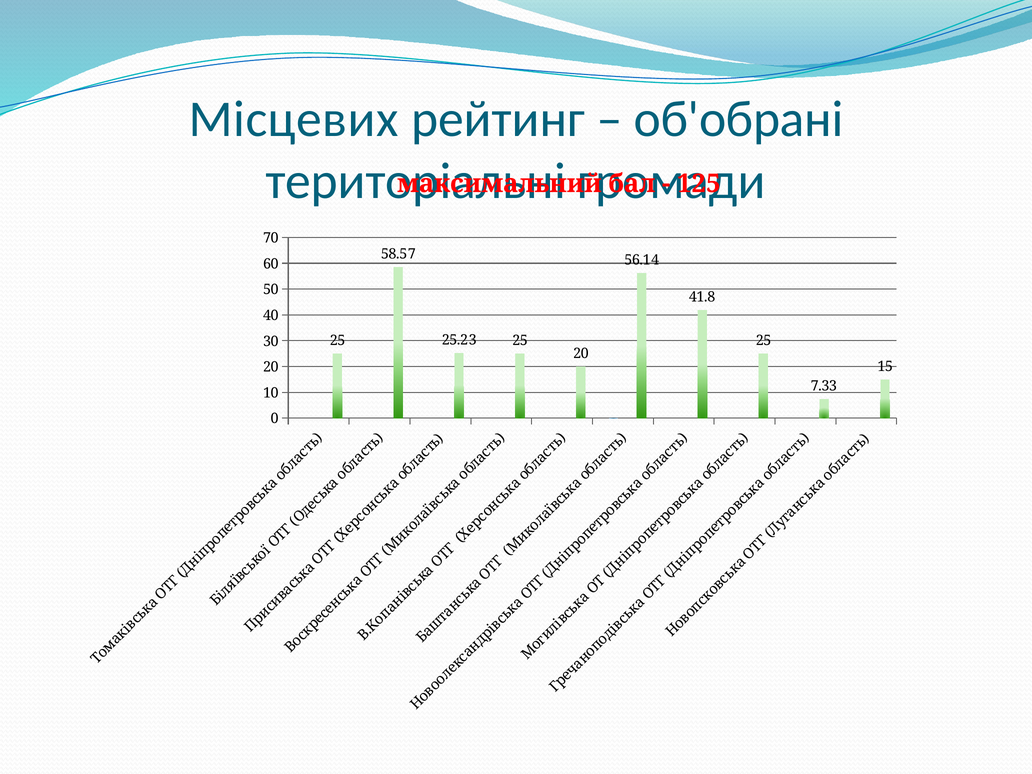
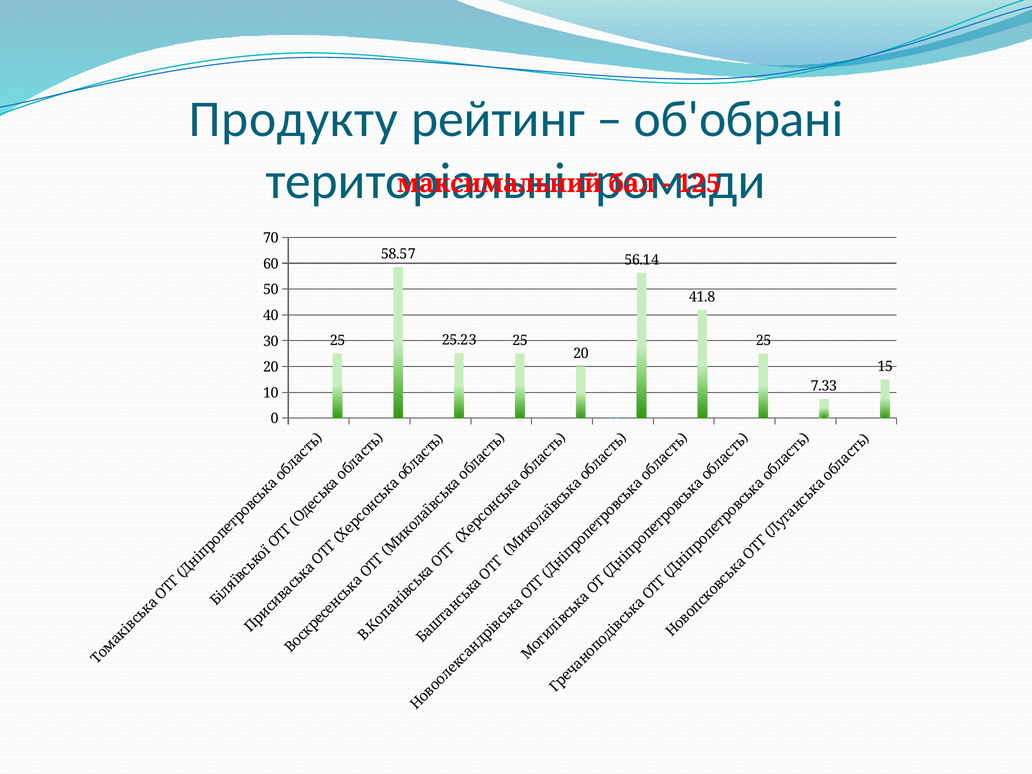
Місцевих: Місцевих -> Продукту (294, 119)
